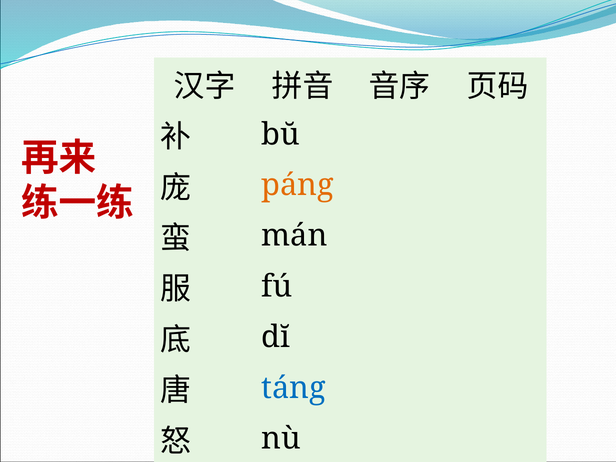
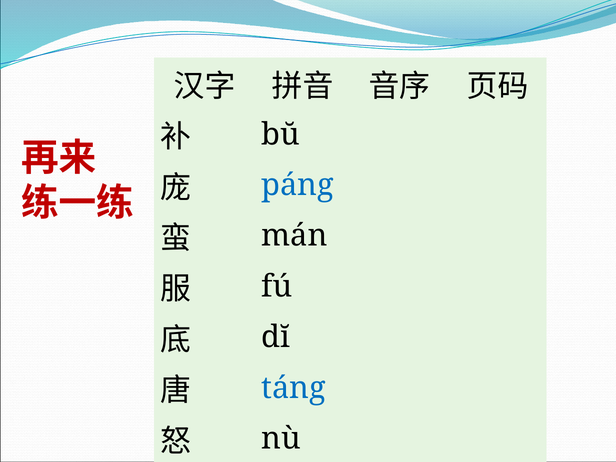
páng colour: orange -> blue (298, 185)
